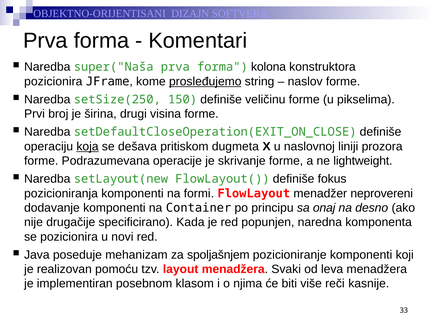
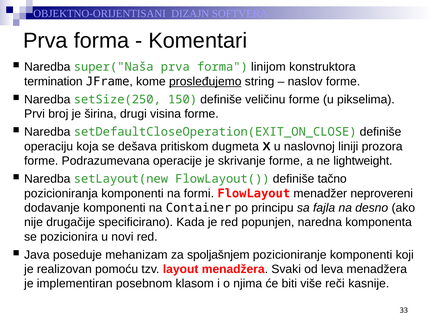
kolona: kolona -> linijom (268, 67)
pozicionira: pozicionira -> termination (53, 81)
koja underline: present -> none (88, 147)
fokus: fokus -> tačno (332, 179)
onaj: onaj -> fajla (324, 208)
